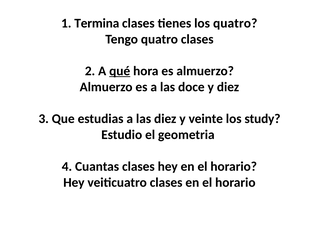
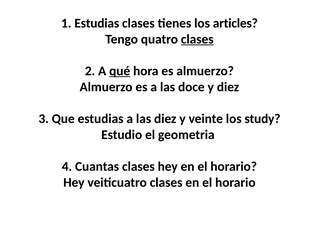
1 Termina: Termina -> Estudias (97, 23)
los quatro: quatro -> articles (235, 23)
clases underline: none -> present (197, 39)
